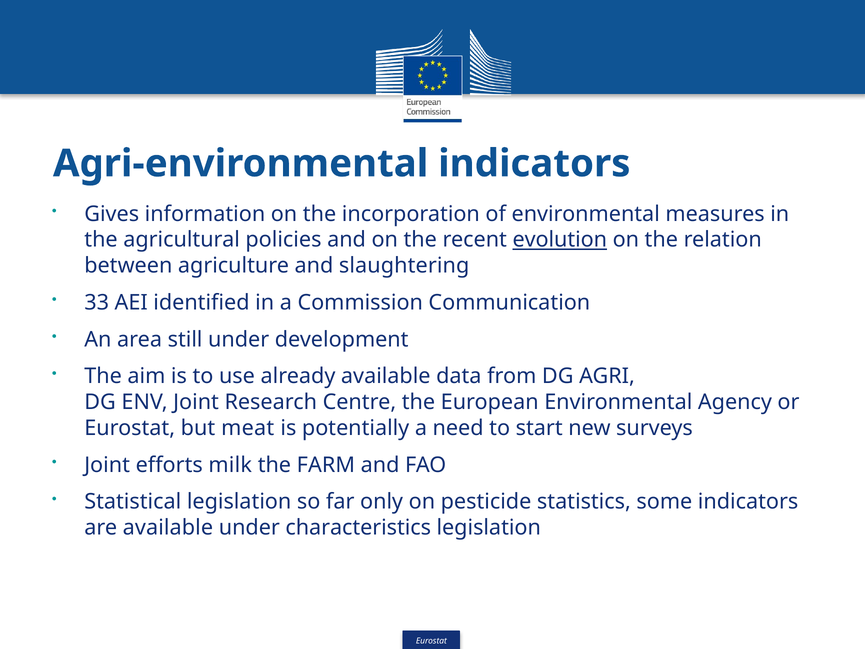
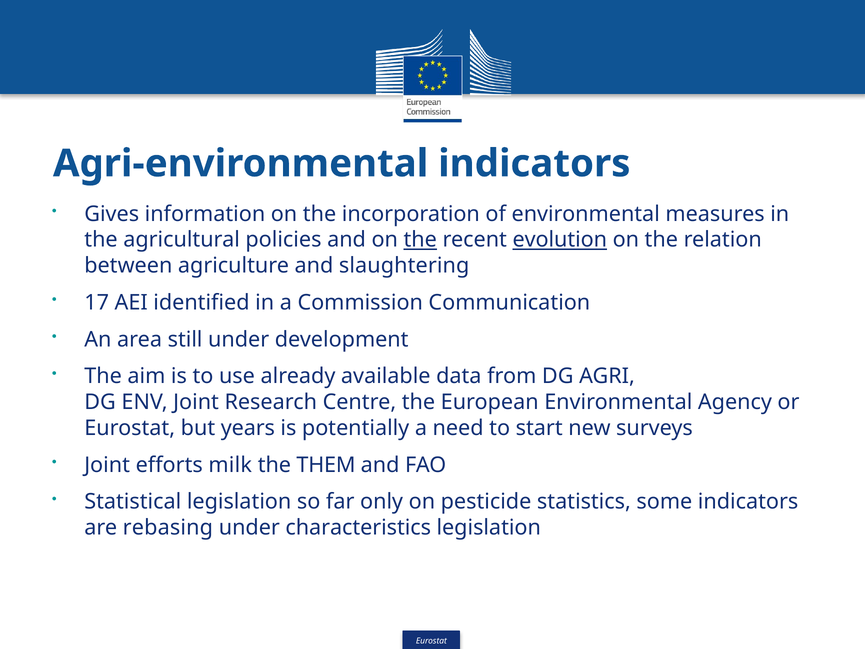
the underline: none -> present (420, 240)
33: 33 -> 17 (97, 302)
meat: meat -> years (248, 428)
FARM: FARM -> THEM (326, 465)
are available: available -> rebasing (168, 527)
